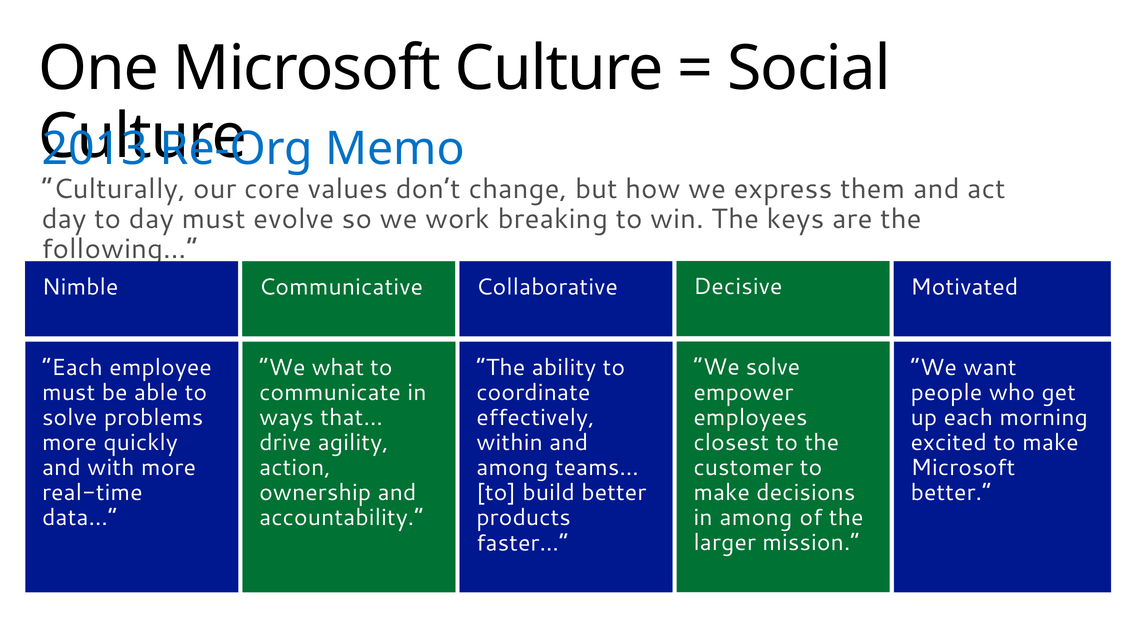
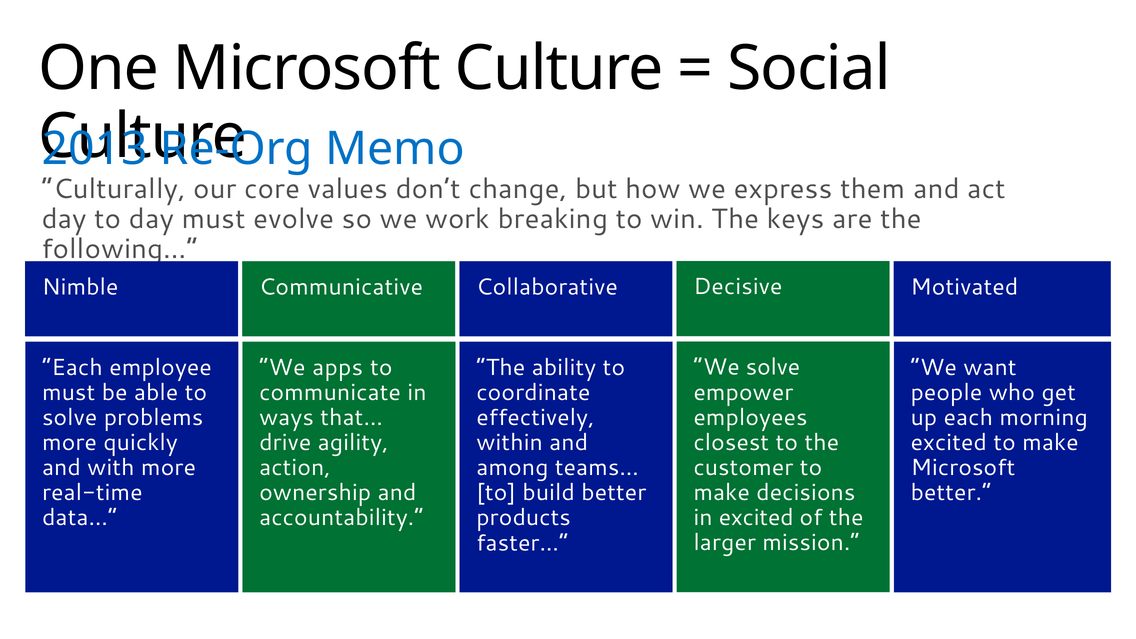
what: what -> apps (338, 367)
in among: among -> excited (756, 518)
